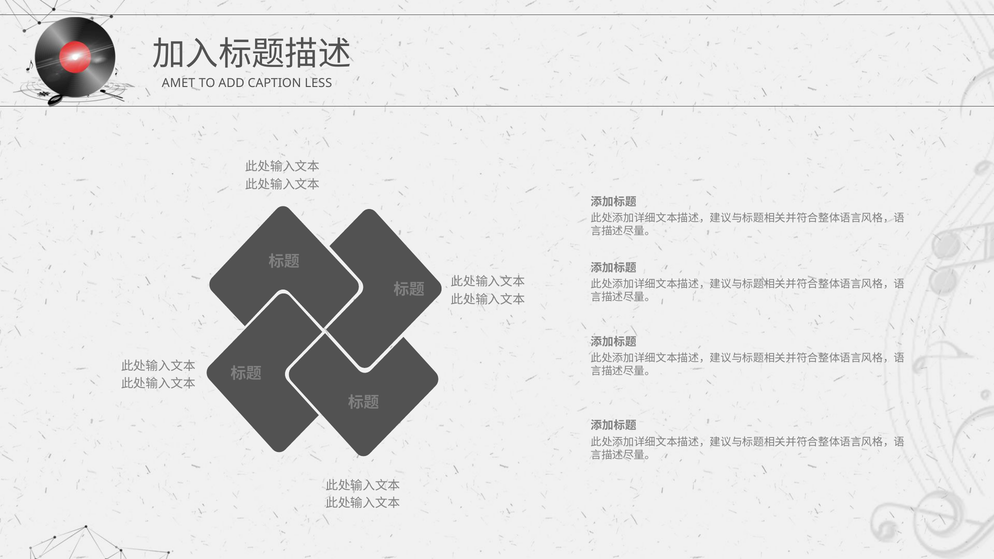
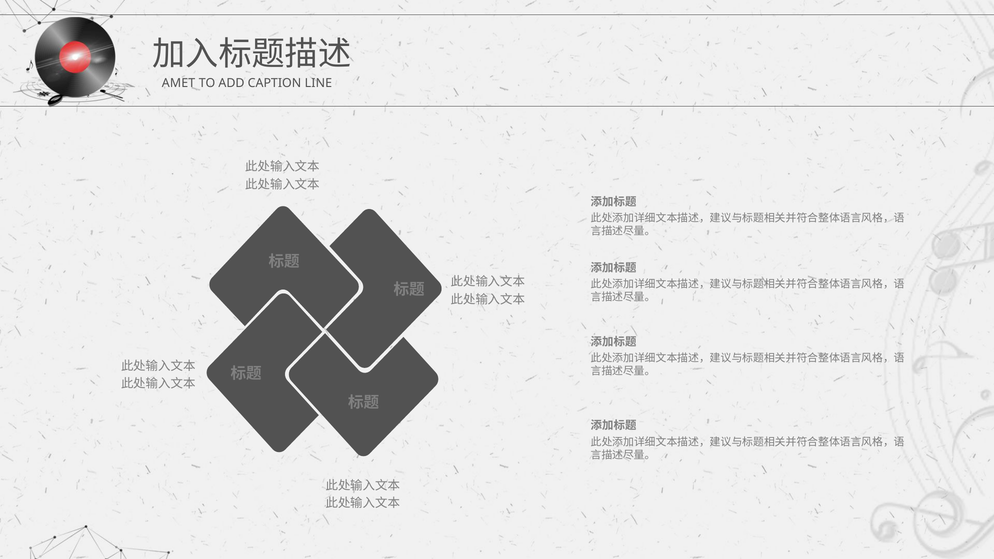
LESS: LESS -> LINE (318, 83)
